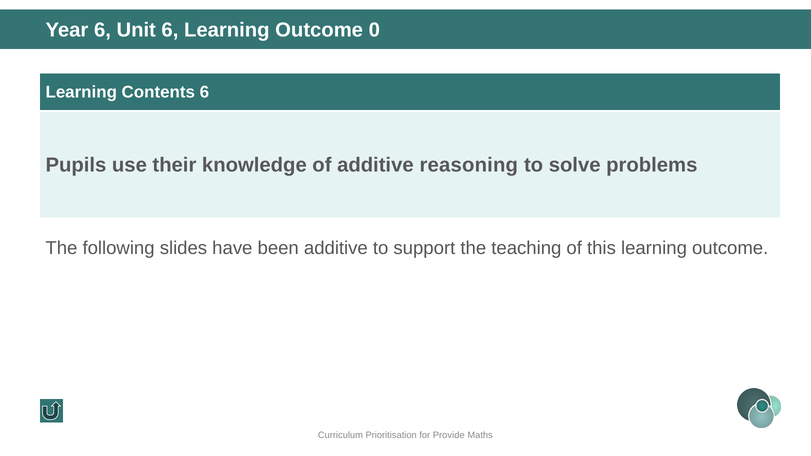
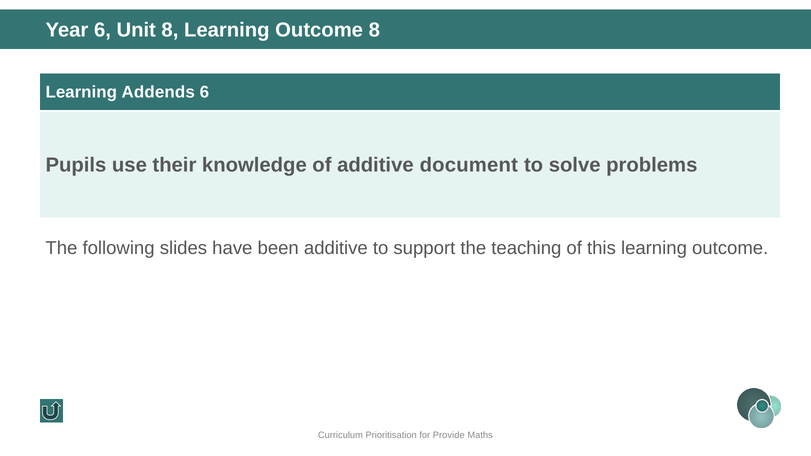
Unit 6: 6 -> 8 (170, 30)
Outcome 0: 0 -> 8 (374, 30)
Contents: Contents -> Addends (158, 92)
reasoning: reasoning -> document (469, 165)
